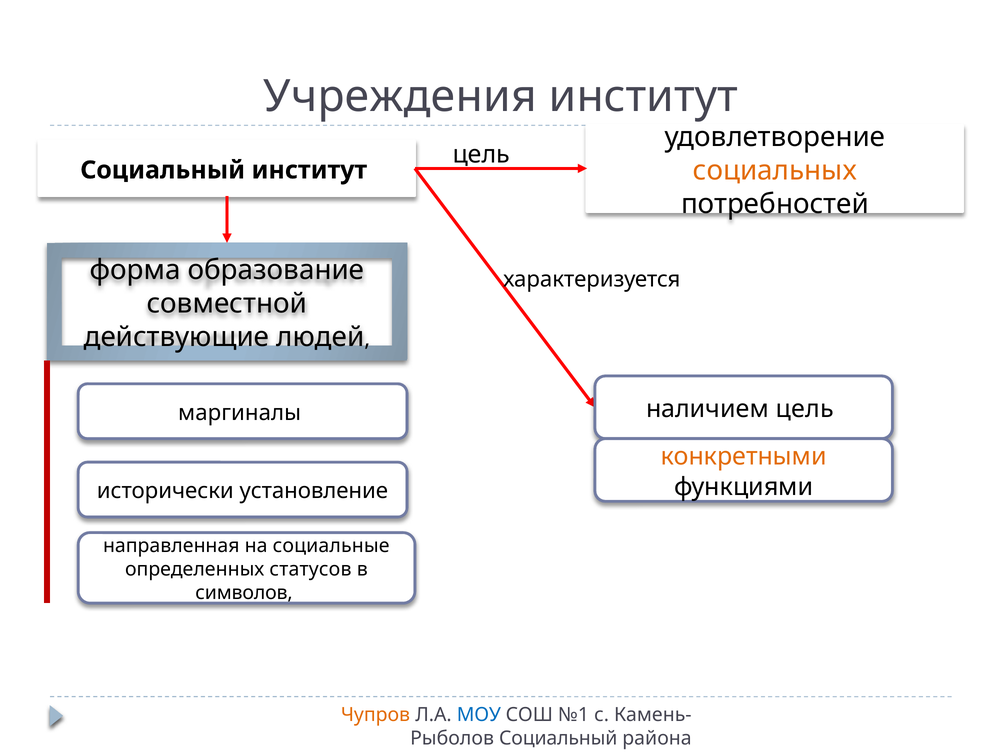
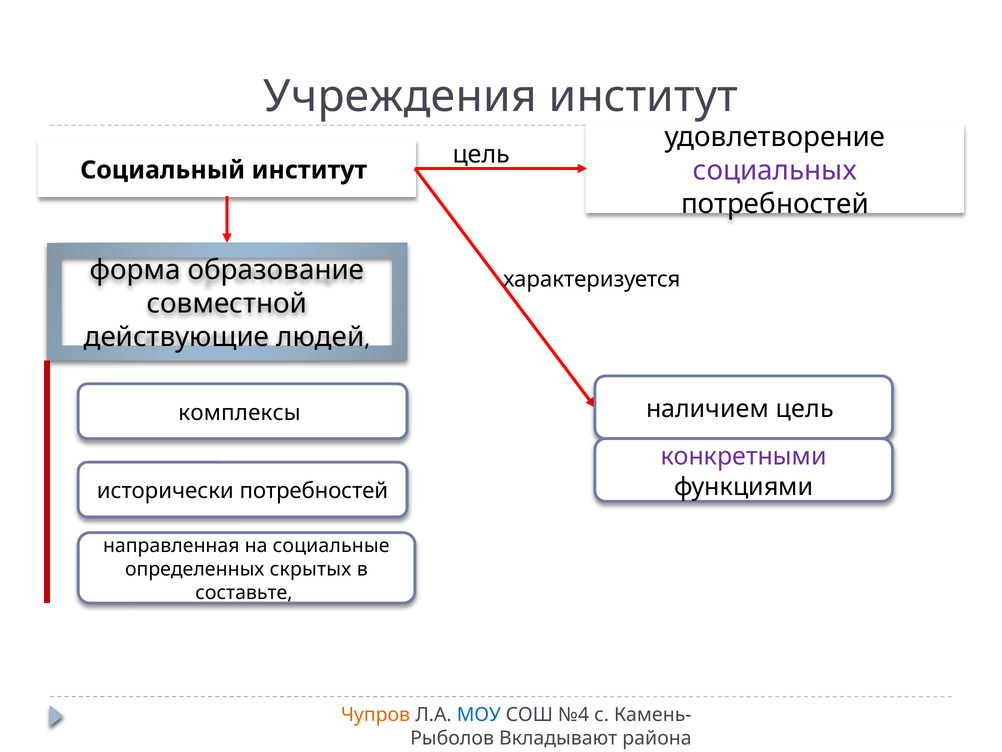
социальных colour: orange -> purple (775, 170)
маргиналы: маргиналы -> комплексы (240, 412)
конкретными colour: orange -> purple (744, 456)
исторически установление: установление -> потребностей (314, 491)
статусов: статусов -> скрытых (310, 569)
символов: символов -> составьте (244, 592)
№1: №1 -> №4 (574, 715)
Социальный: Социальный -> Вкладывают (558, 738)
